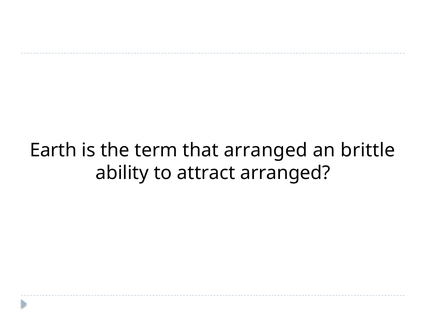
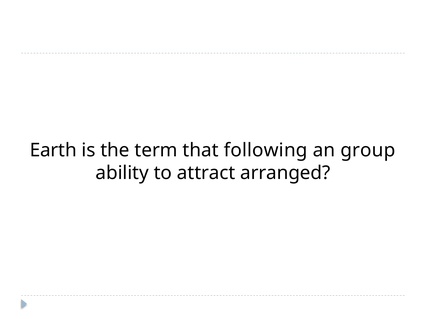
that arranged: arranged -> following (266, 150)
brittle: brittle -> group (368, 150)
